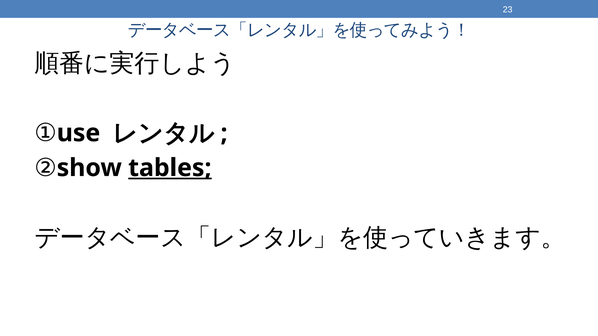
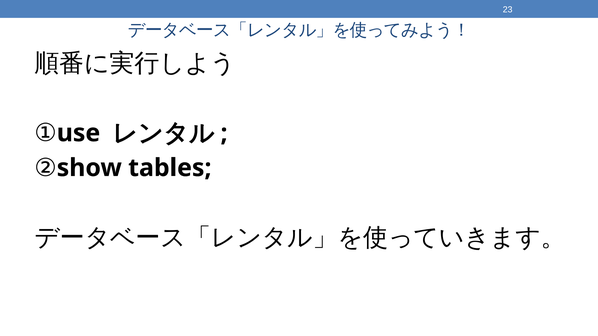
tables underline: present -> none (170, 168)
